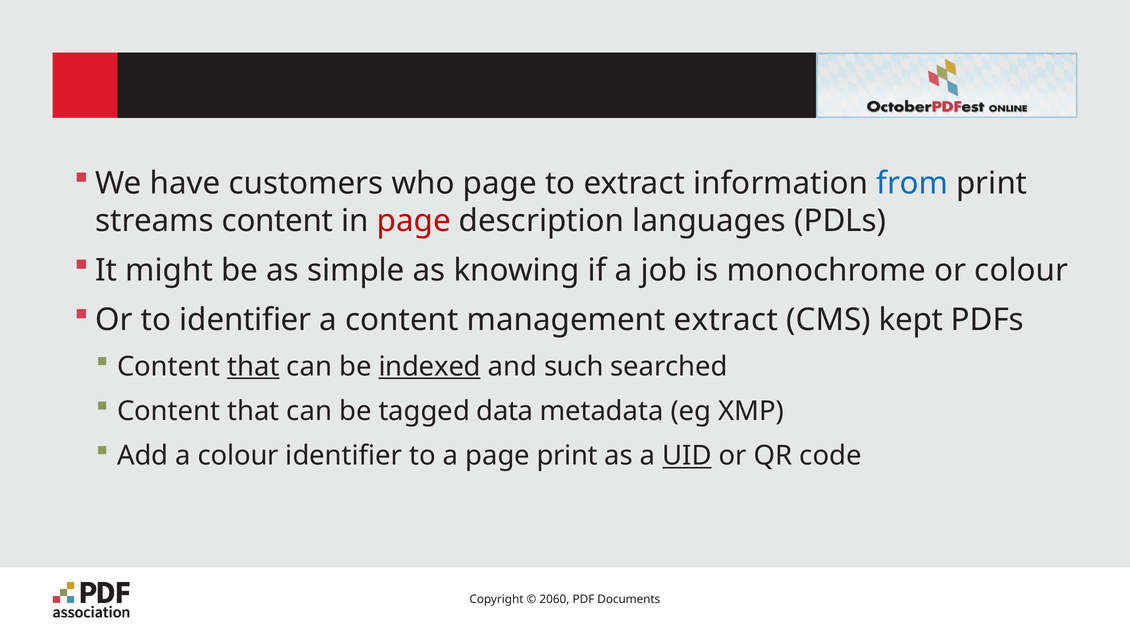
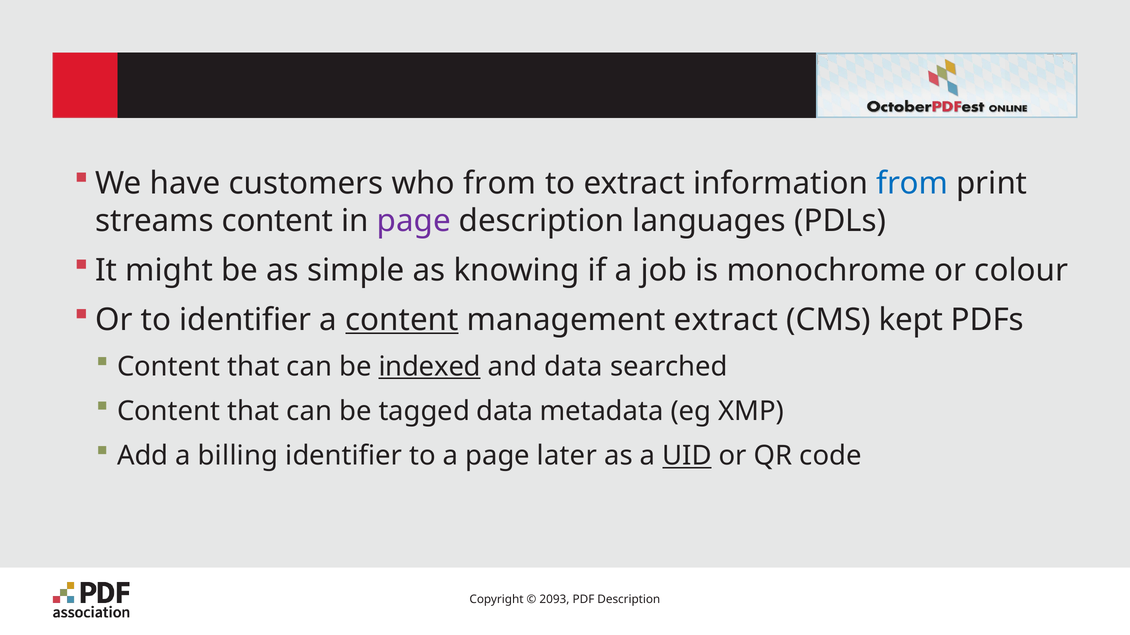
who page: page -> from (500, 183)
page colour: red -> purple (414, 221)
content underline: none -> present (402, 320)
that underline: present -> none (253, 367)
and such: such -> data (574, 367)
a colour: colour -> billing (238, 456)
page print: print -> later (567, 456)
2060: 2060 -> 2093 (554, 600)
PDF Documents: Documents -> Description (629, 600)
